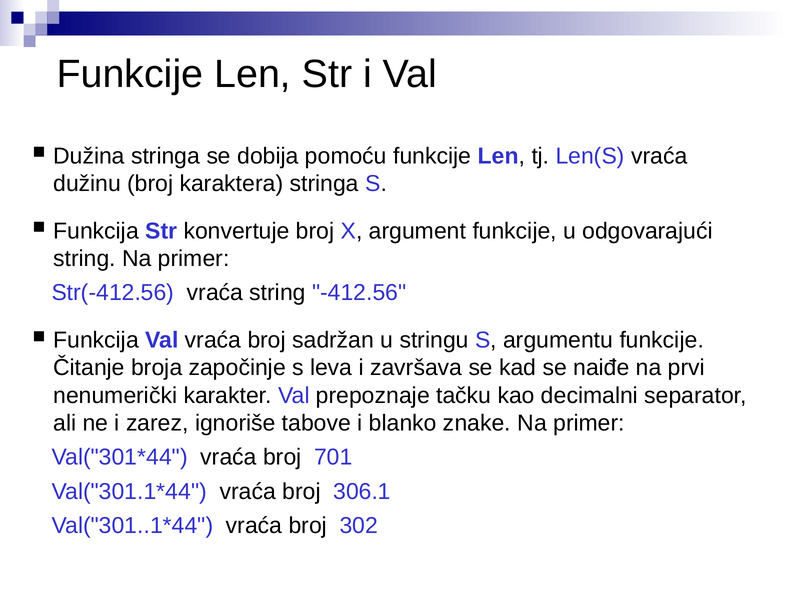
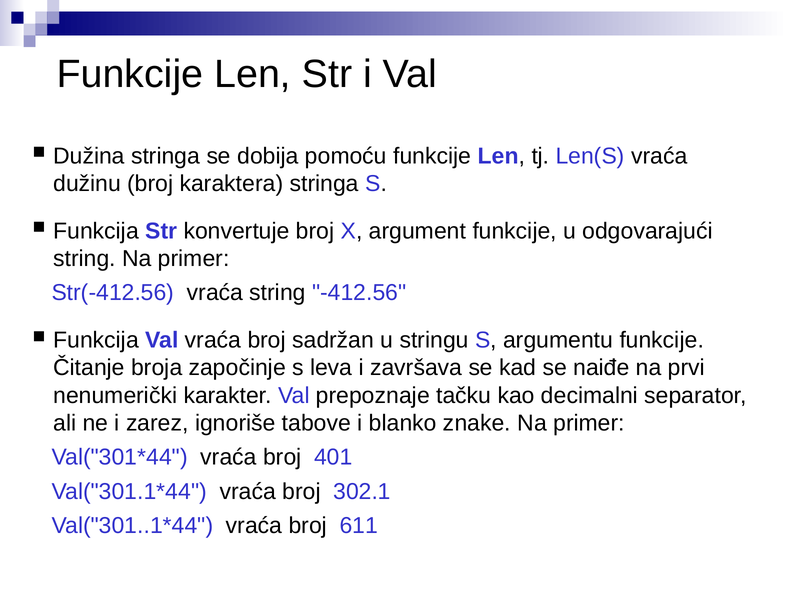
701: 701 -> 401 (333, 457)
306.1: 306.1 -> 302.1 (362, 491)
302: 302 -> 611 (359, 525)
